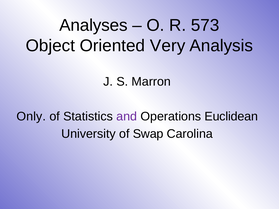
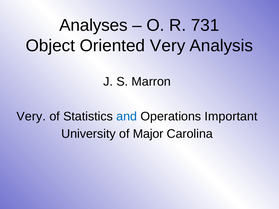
573: 573 -> 731 (205, 25)
Only: Only -> Very (31, 117)
and colour: purple -> blue (127, 117)
Euclidean: Euclidean -> Important (231, 117)
Swap: Swap -> Major (148, 134)
